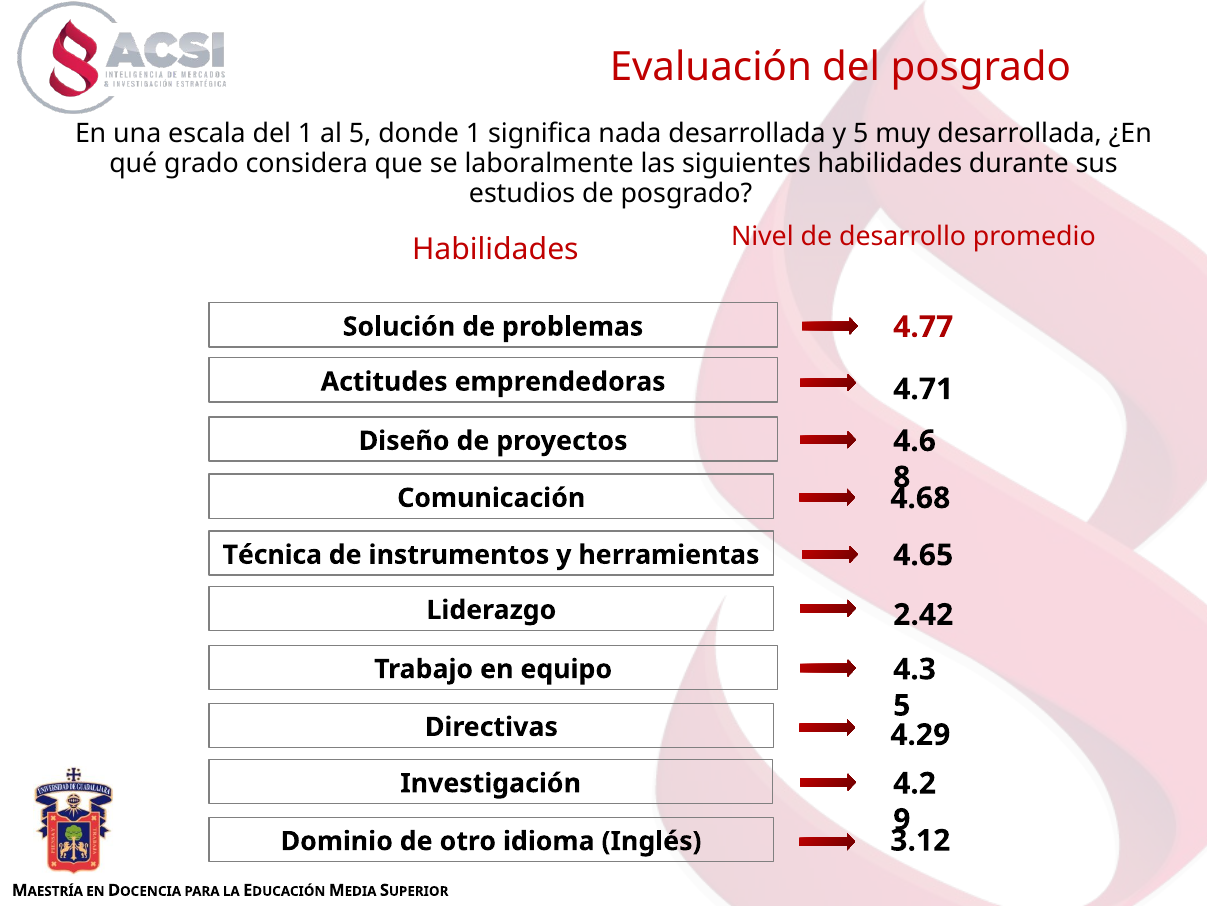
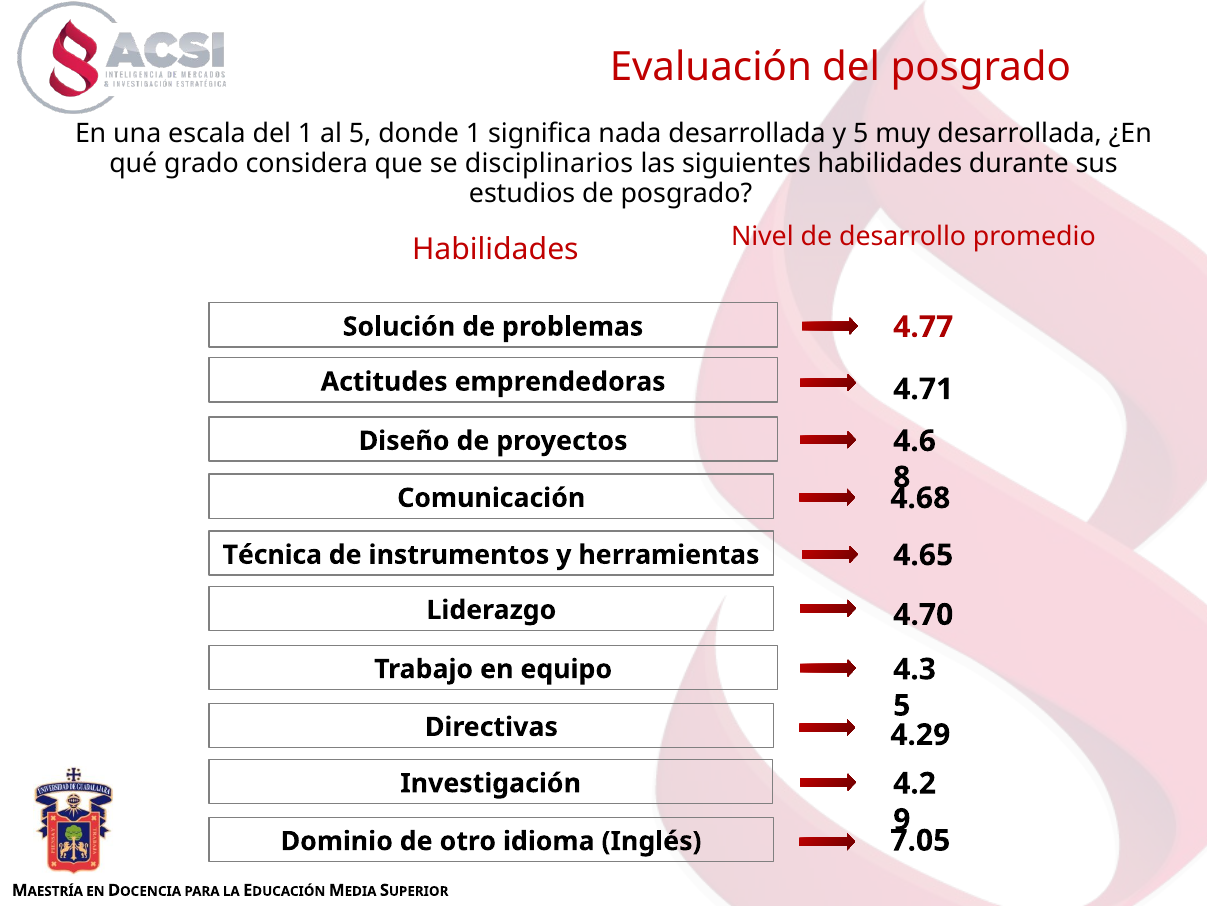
laboralmente: laboralmente -> disciplinarios (549, 163)
2.42: 2.42 -> 4.70 (923, 614)
3.12: 3.12 -> 7.05 (920, 840)
